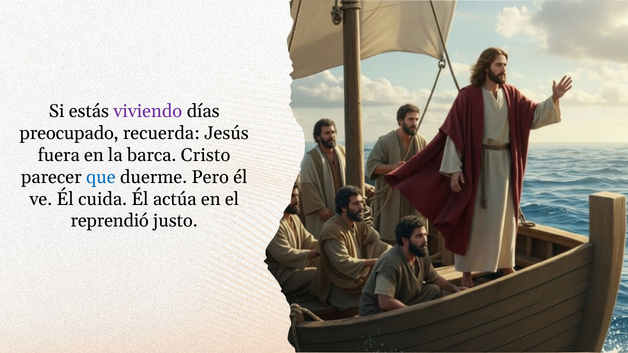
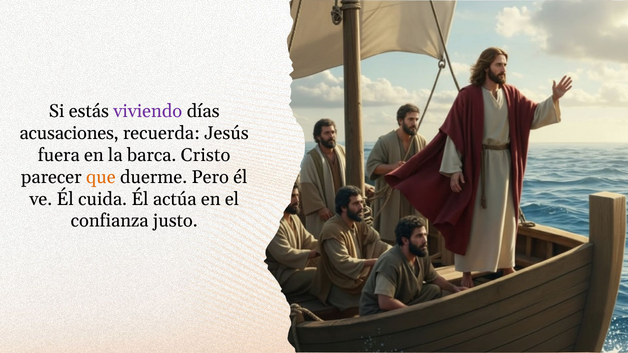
preocupado: preocupado -> acusaciones (69, 133)
que colour: blue -> orange (101, 177)
reprendió: reprendió -> confianza (110, 221)
